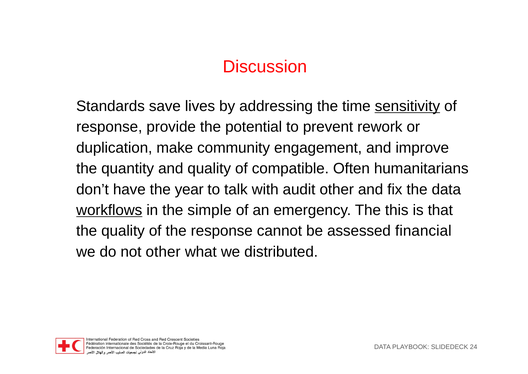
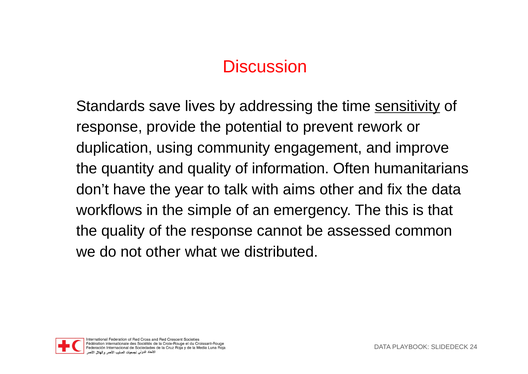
make: make -> using (175, 148)
of compatible: compatible -> information (290, 168)
audit: audit -> aims (299, 189)
workflows underline: present -> none (109, 210)
financial: financial -> common (424, 231)
